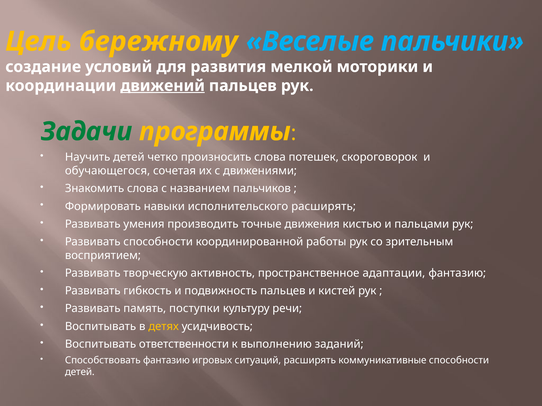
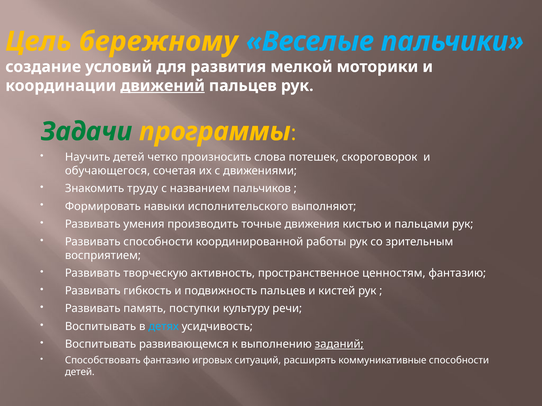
Знакомить слова: слова -> труду (143, 189)
исполнительского расширять: расширять -> выполняют (324, 207)
адаптации: адаптации -> ценностям (394, 273)
детях colour: yellow -> light blue (164, 327)
ответственности: ответственности -> развивающемся (184, 345)
заданий underline: none -> present (339, 345)
